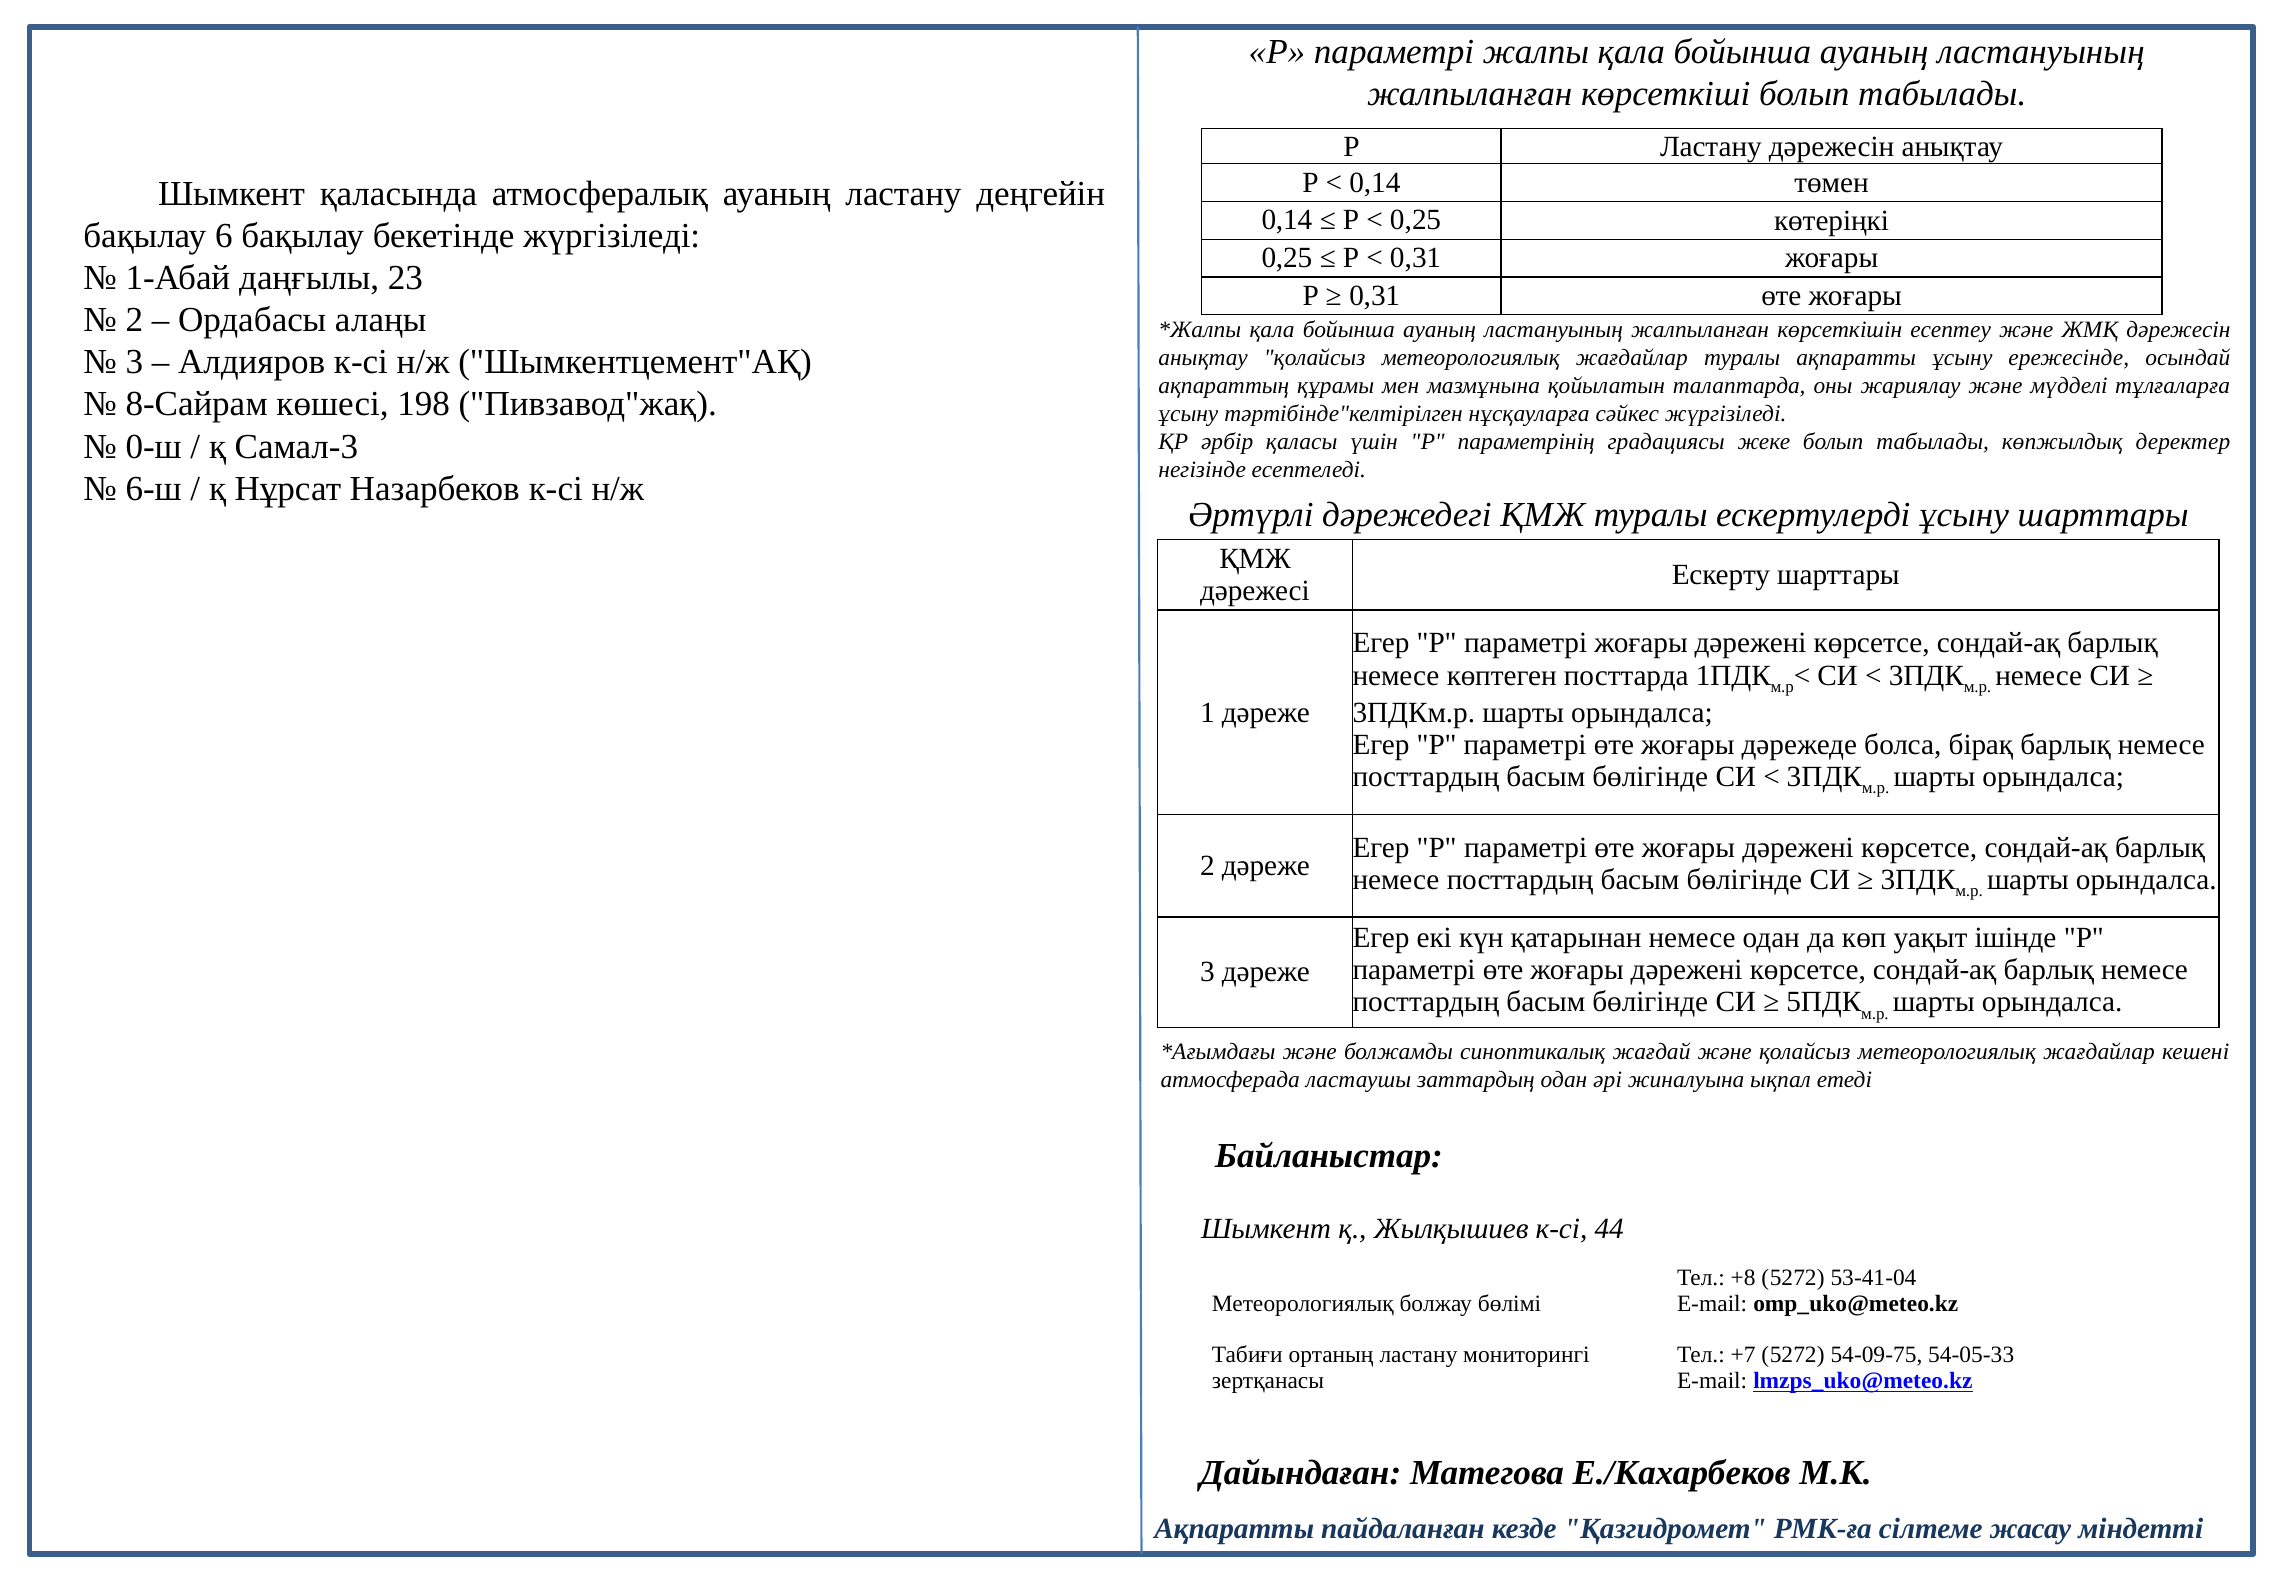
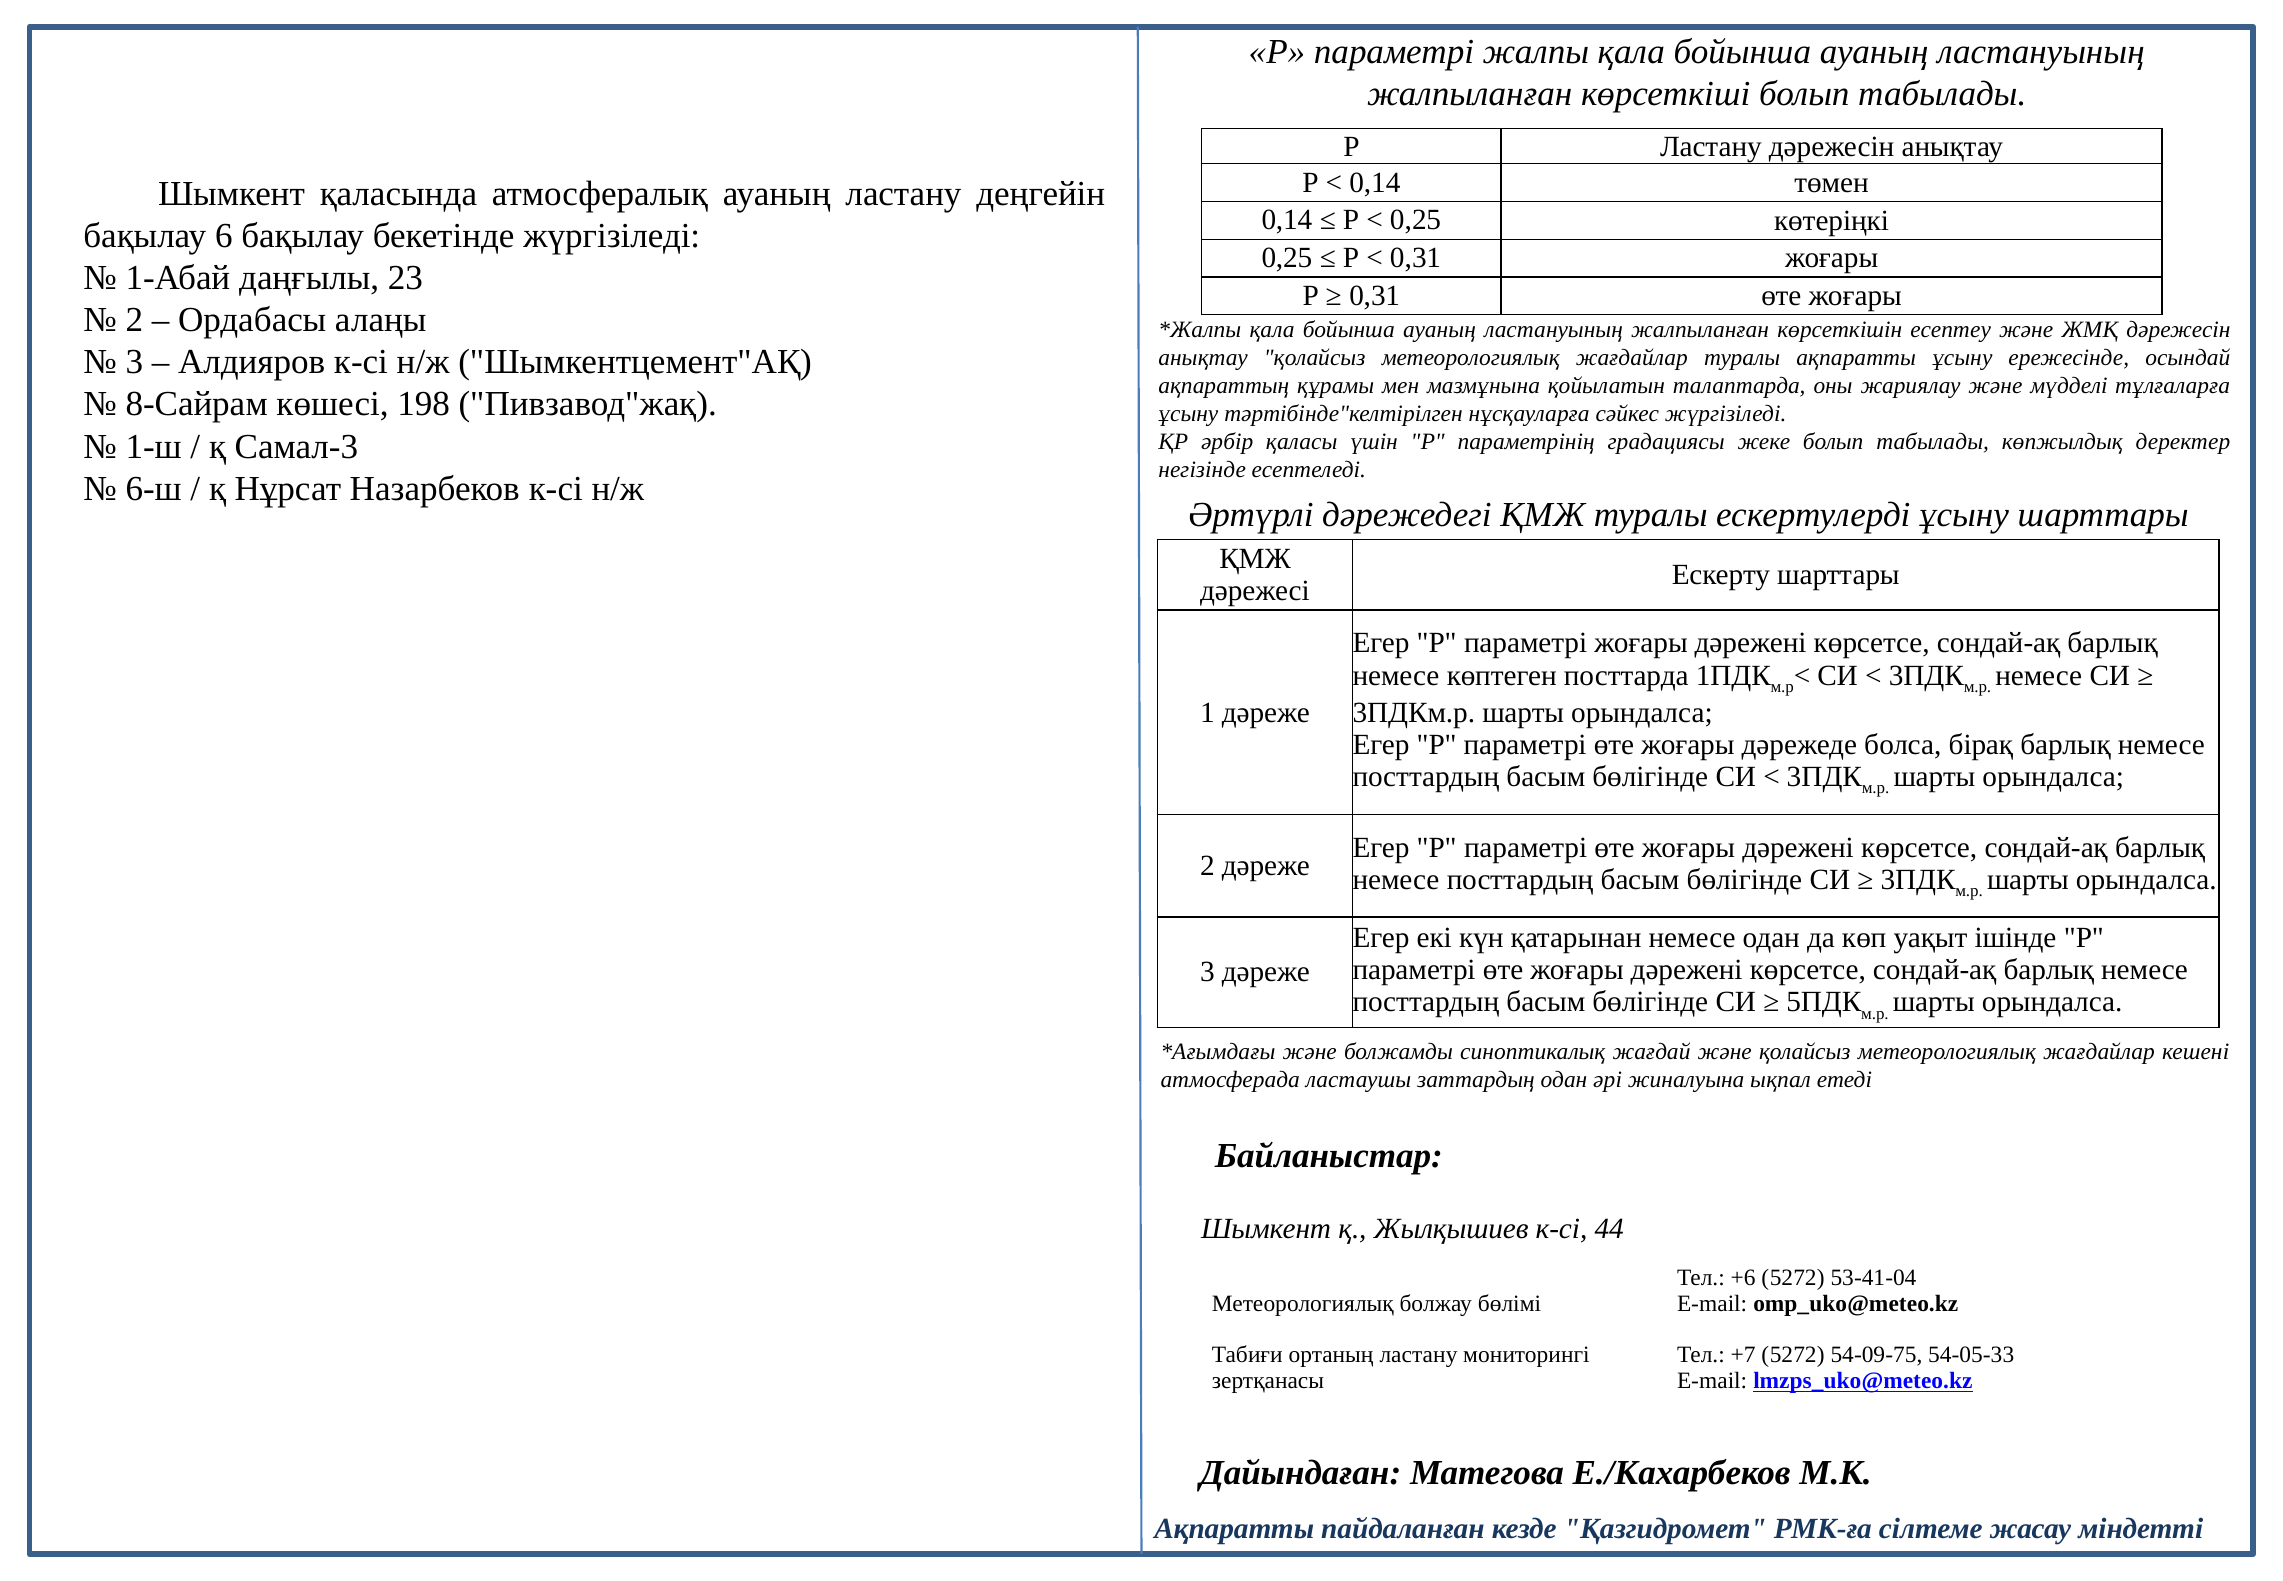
0-ш: 0-ш -> 1-ш (154, 446)
+8: +8 -> +6 (1743, 1277)
